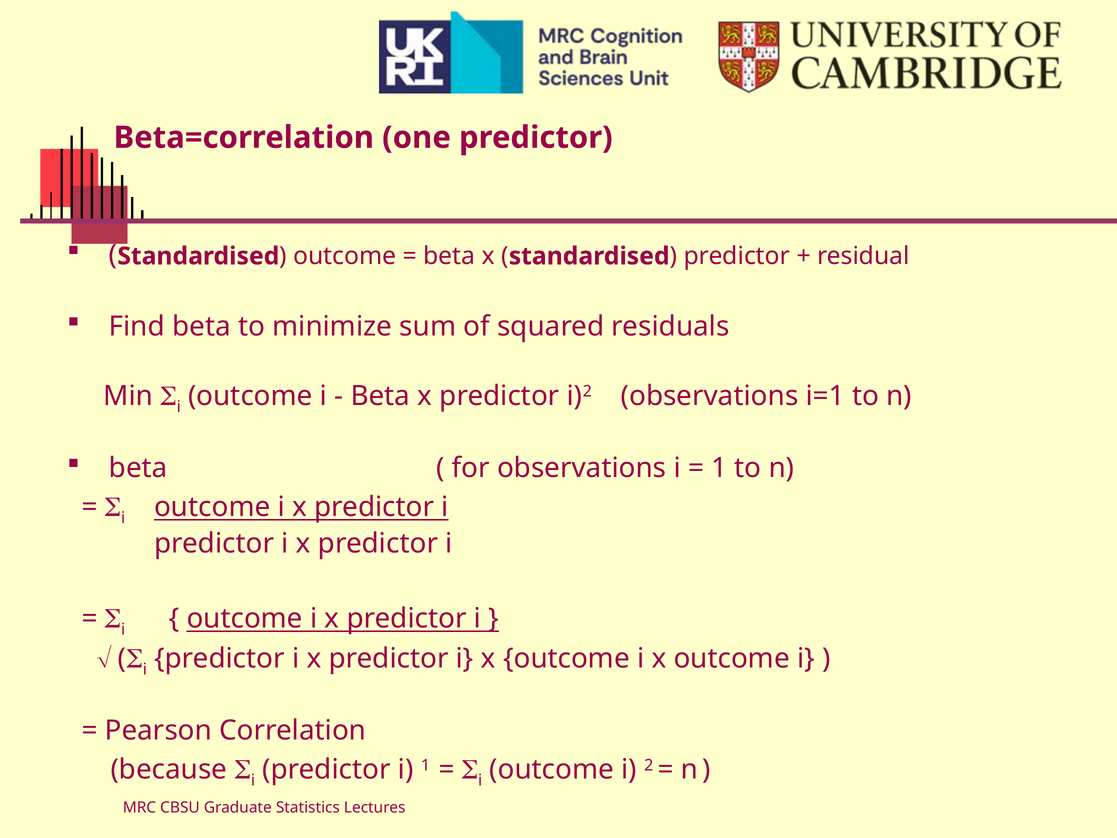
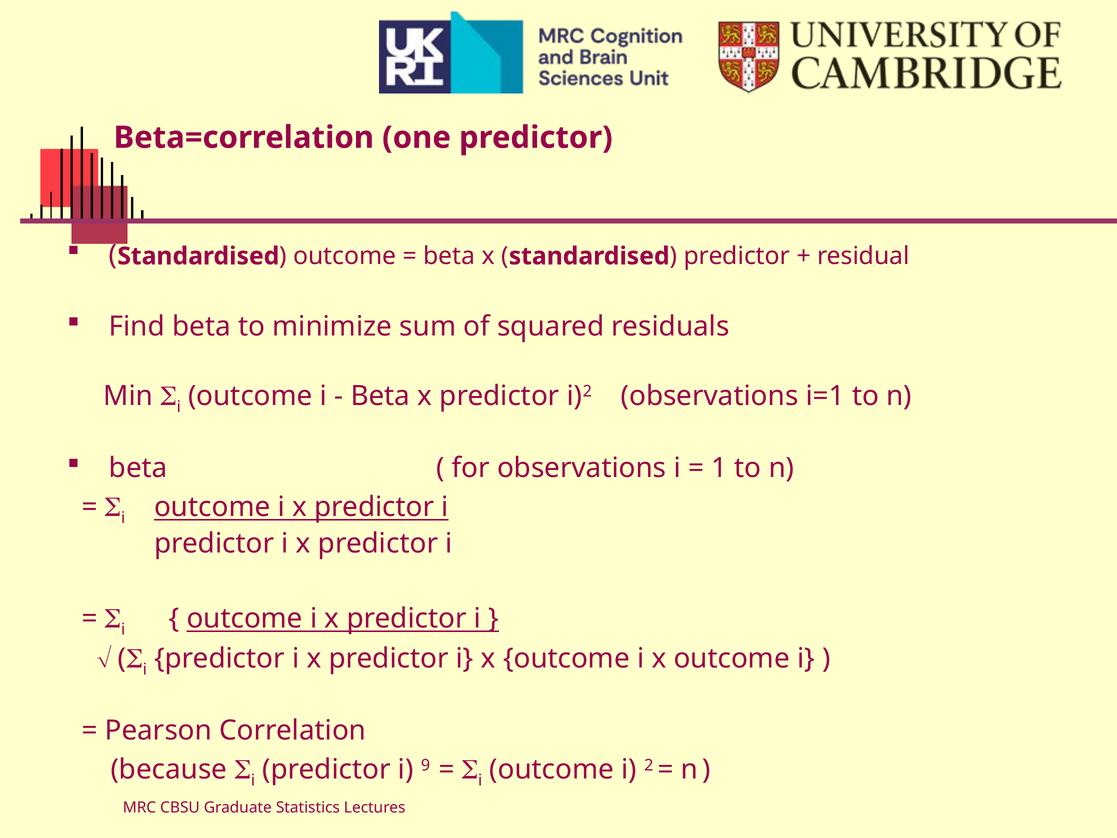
i 1: 1 -> 9 (426, 765)
